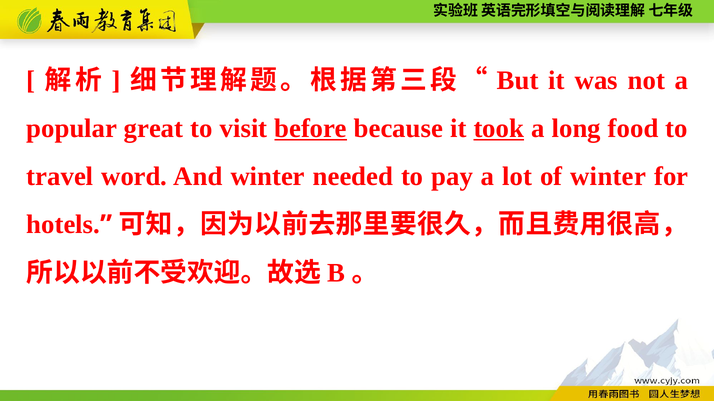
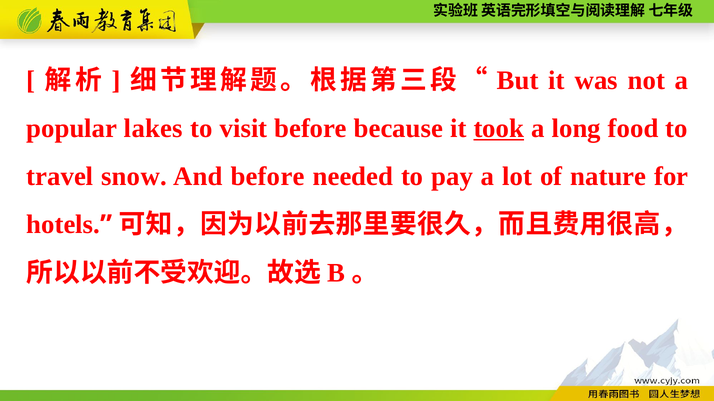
great: great -> lakes (153, 129)
before underline: present -> none (311, 129)
word: word -> snow (134, 177)
And winter: winter -> before (268, 177)
of winter: winter -> nature (608, 177)
